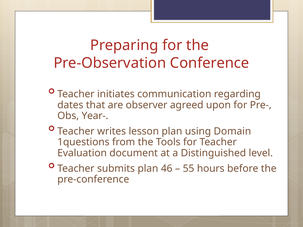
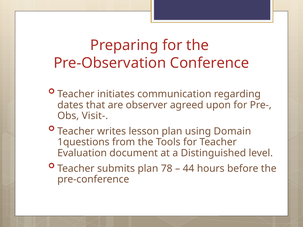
Year-: Year- -> Visit- (95, 116)
46: 46 -> 78 (167, 169)
55: 55 -> 44 (189, 169)
